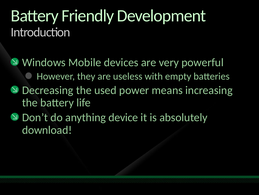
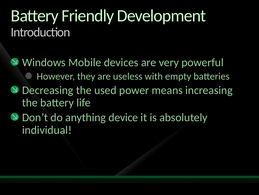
download: download -> individual (47, 130)
